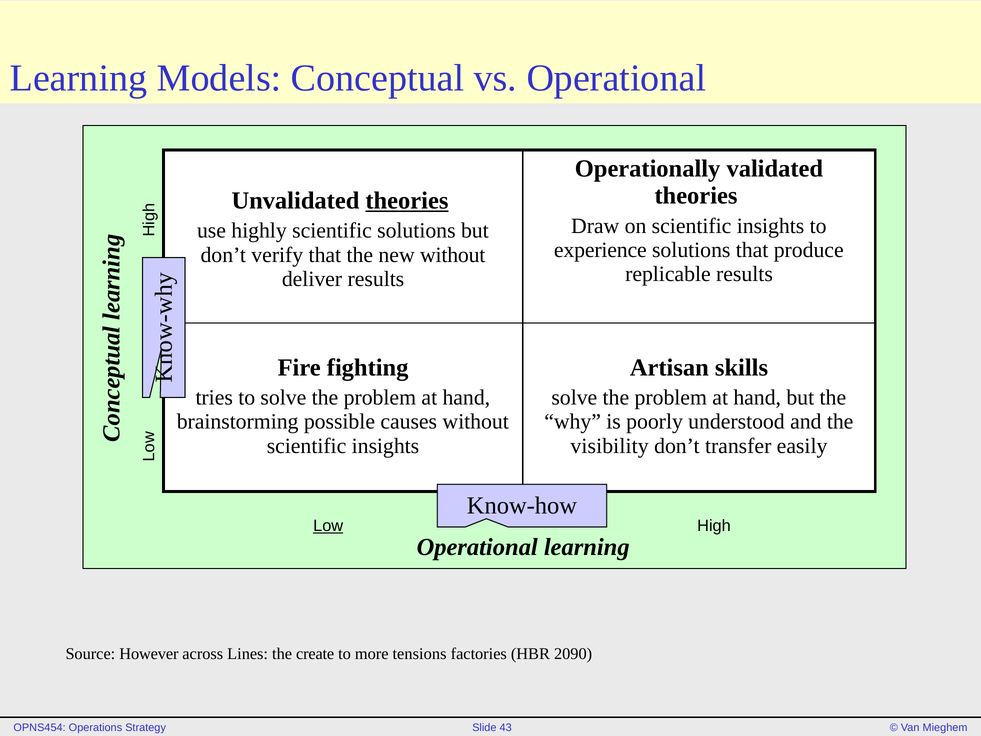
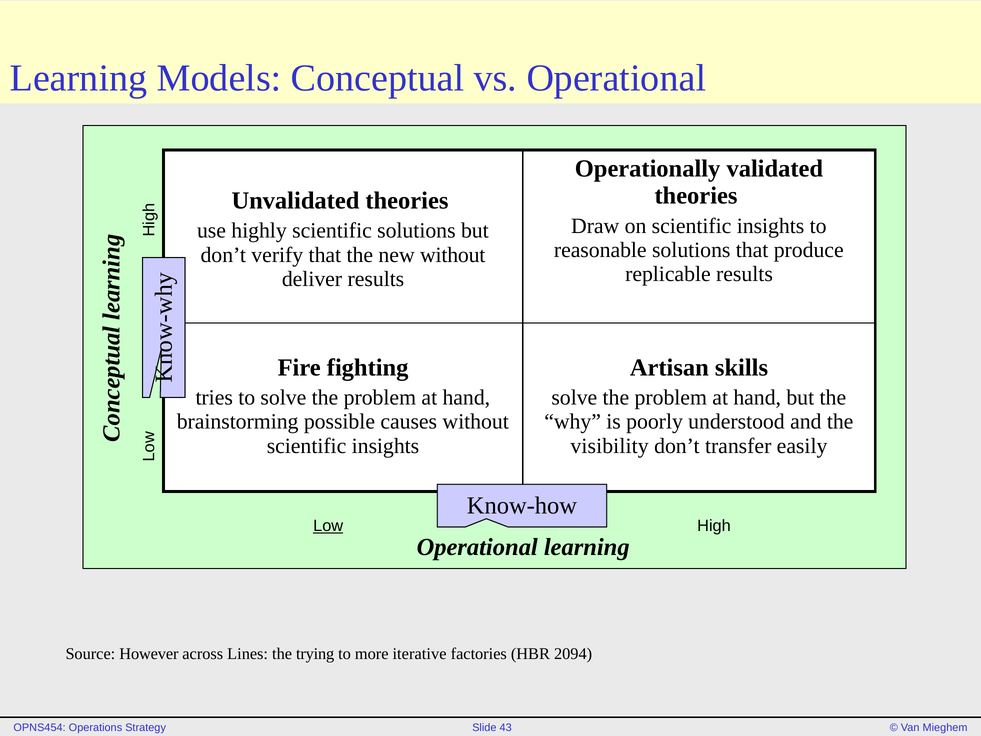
theories underline: present -> none (407, 201)
experience: experience -> reasonable (600, 250)
create: create -> trying (315, 654)
tensions: tensions -> iterative (420, 654)
2090: 2090 -> 2094 (573, 654)
